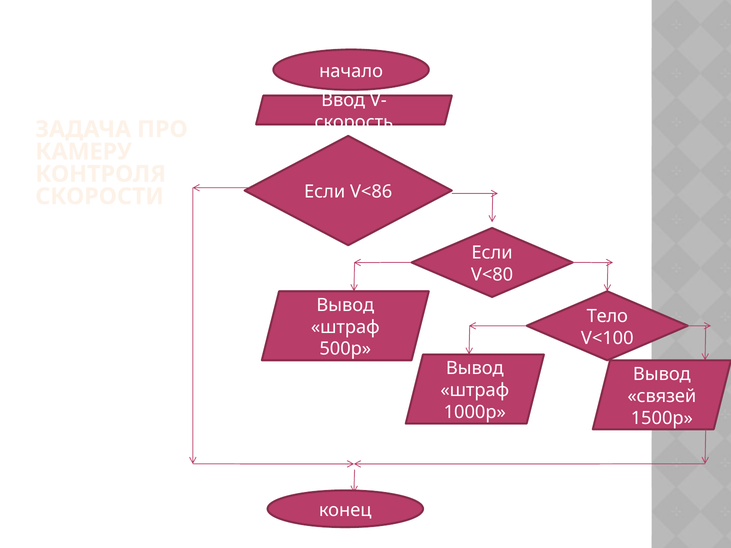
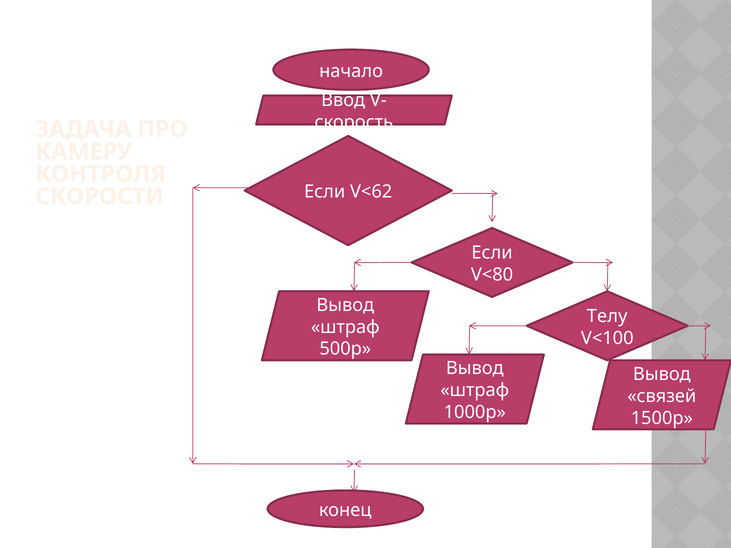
V<86: V<86 -> V<62 (371, 192)
Тело: Тело -> Телу (607, 316)
